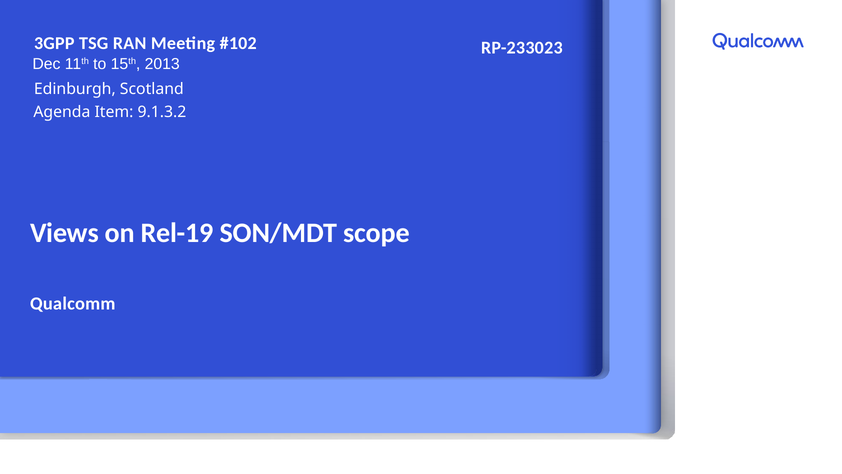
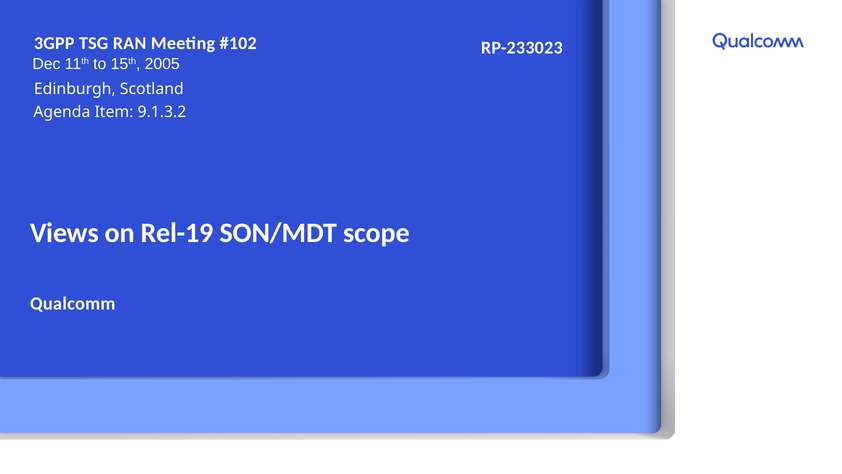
2013: 2013 -> 2005 (162, 64)
